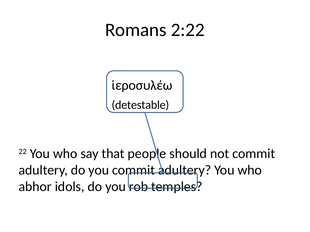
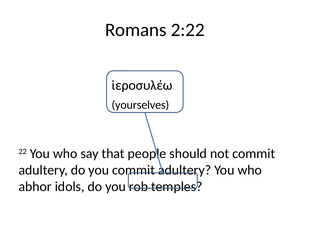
detestable: detestable -> yourselves (140, 105)
